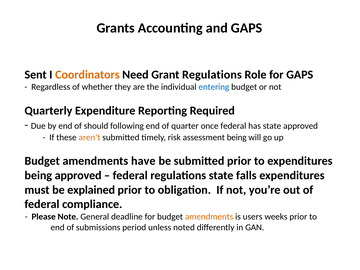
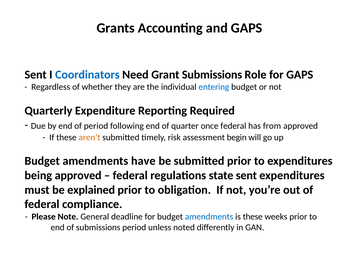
Coordinators colour: orange -> blue (87, 75)
Grant Regulations: Regulations -> Submissions (212, 75)
of should: should -> period (96, 126)
has state: state -> from (272, 126)
assessment being: being -> begin (237, 137)
state falls: falls -> sent (246, 175)
amendments colour: orange -> blue (209, 217)
is users: users -> these (253, 217)
